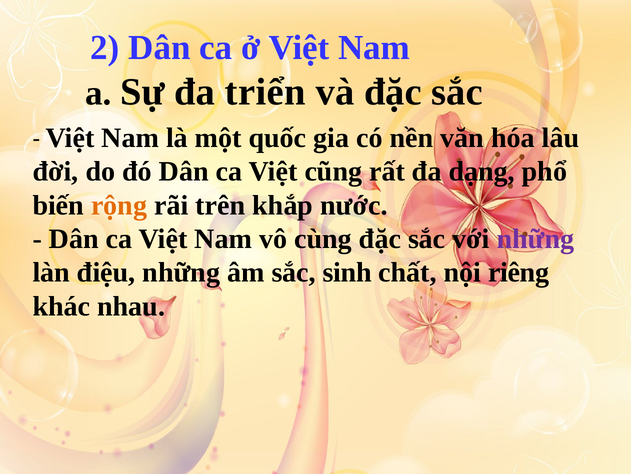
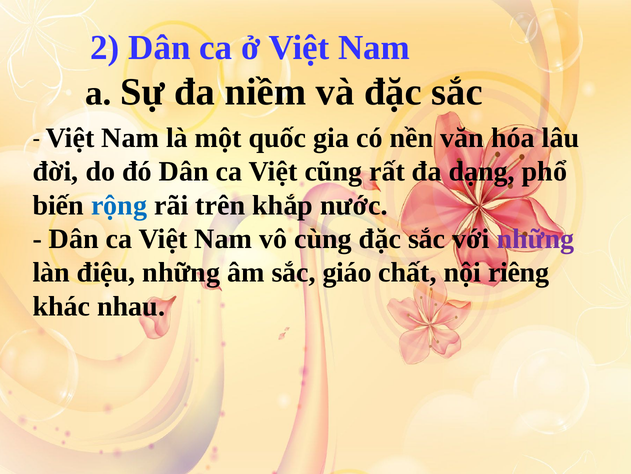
triển: triển -> niềm (265, 92)
rộng colour: orange -> blue (119, 205)
sinh: sinh -> giáo (347, 272)
